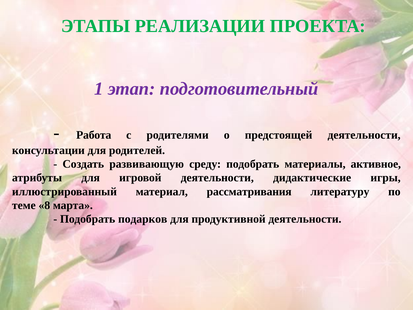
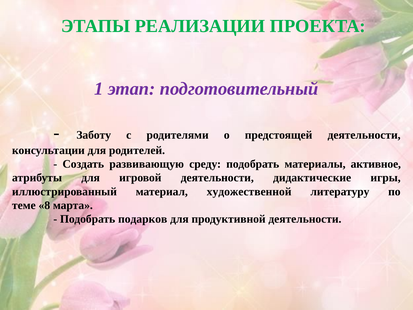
Работа: Работа -> Заботу (94, 135)
рассматривания: рассматривания -> художественной (249, 191)
